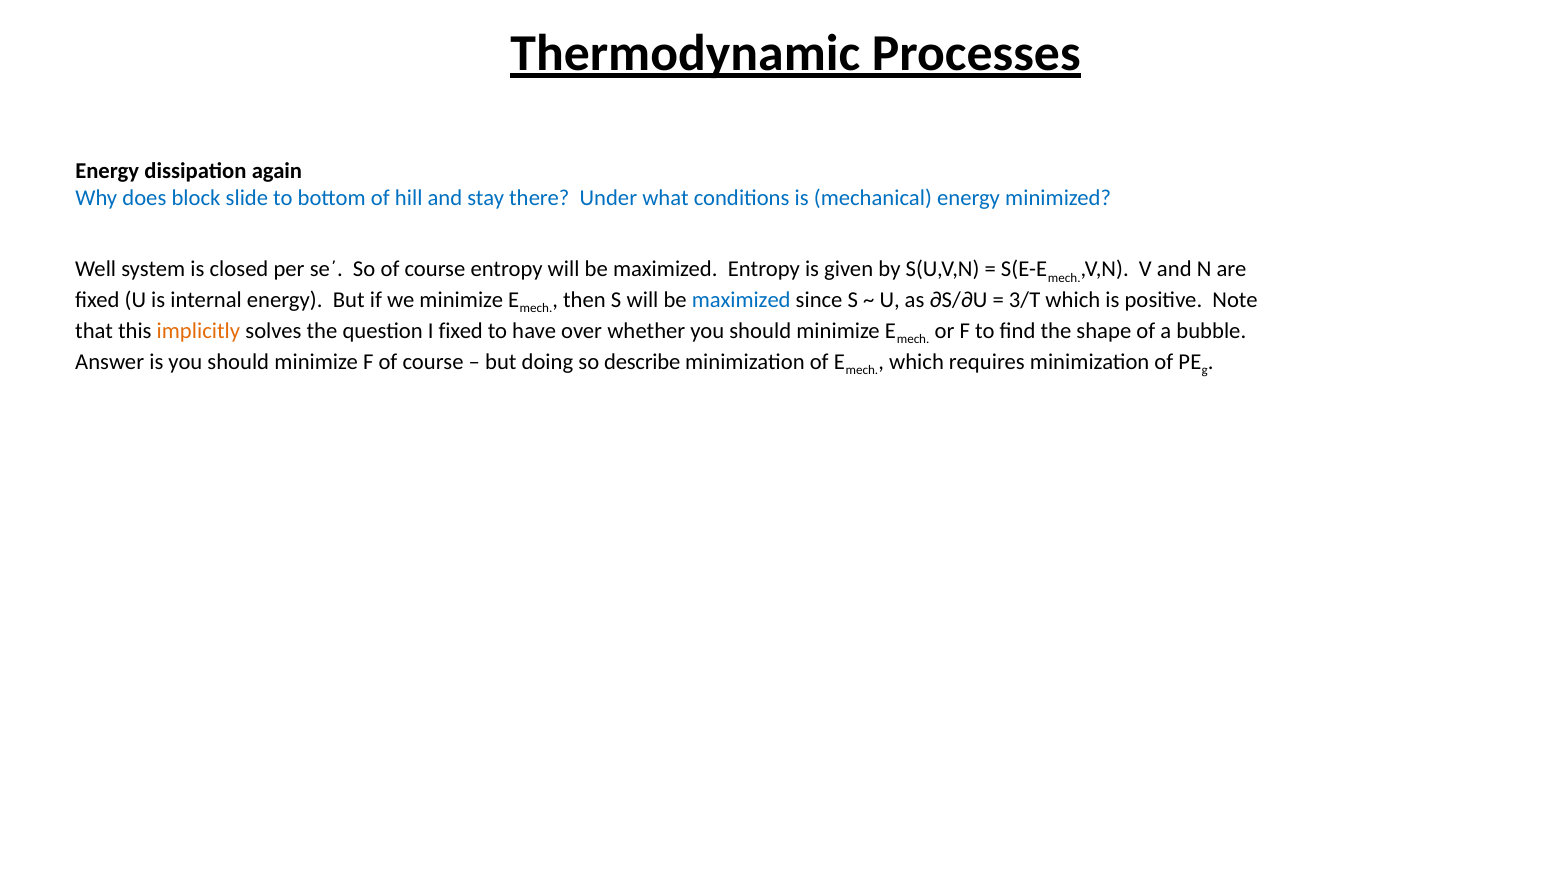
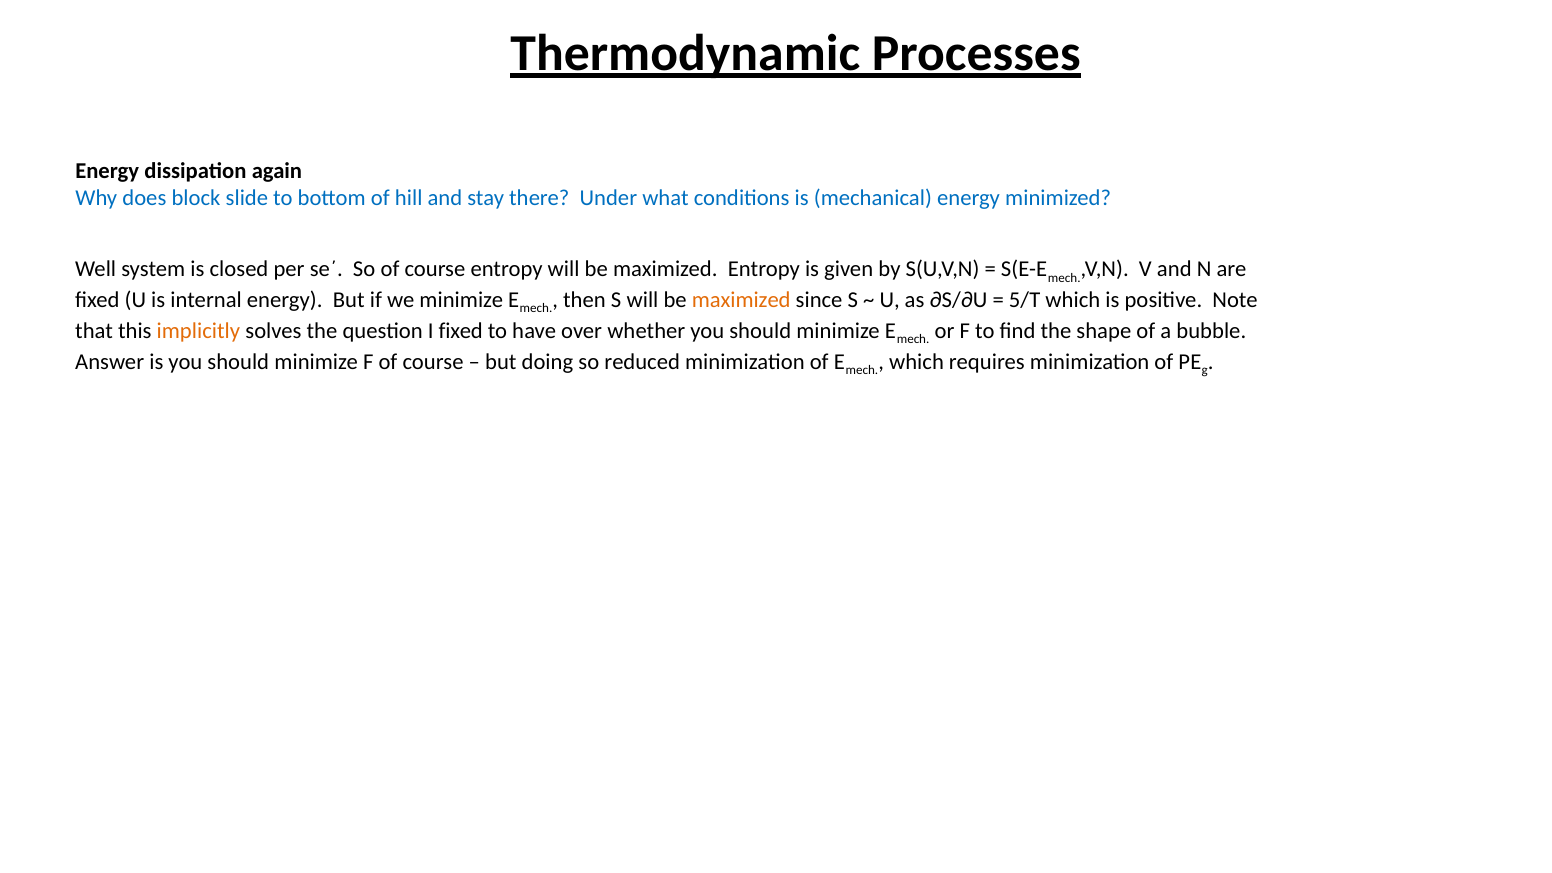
maximized colour: blue -> orange (741, 300)
3/T: 3/T -> 5/T (1025, 300)
describe: describe -> reduced (642, 362)
